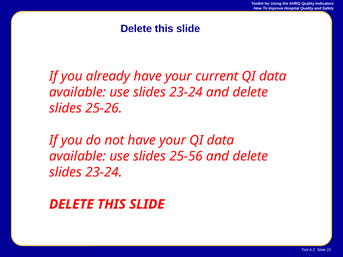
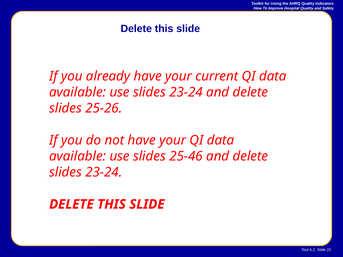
25-56: 25-56 -> 25-46 (186, 156)
